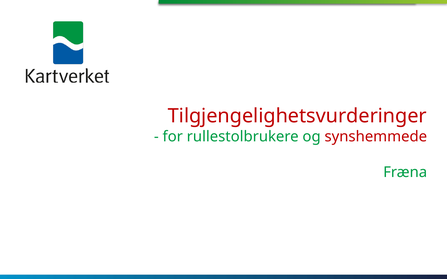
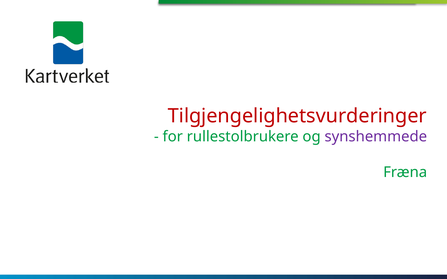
synshemmede colour: red -> purple (376, 137)
